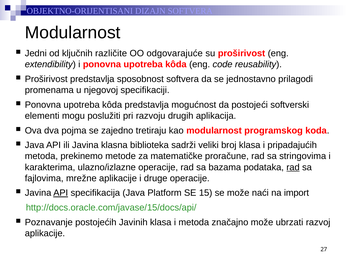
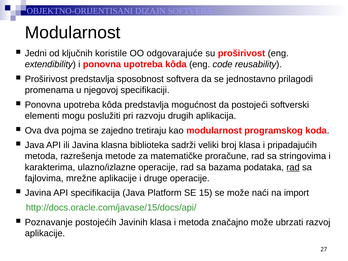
različite: različite -> koristile (111, 53)
prekinemo: prekinemo -> razrešenja (82, 156)
API underline: present -> none (61, 193)
